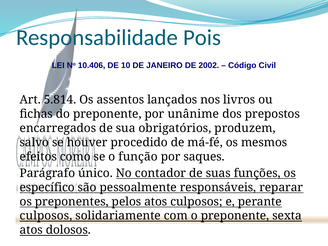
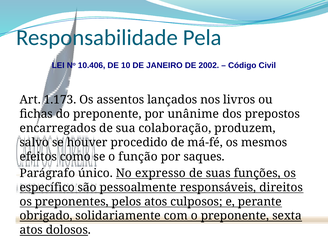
Pois: Pois -> Pela (202, 38)
5.814: 5.814 -> 1.173 (60, 100)
obrigatórios: obrigatórios -> colaboração (175, 128)
contador: contador -> expresso (160, 173)
reparar: reparar -> direitos (281, 187)
culposos: culposos -> obrigado (46, 216)
